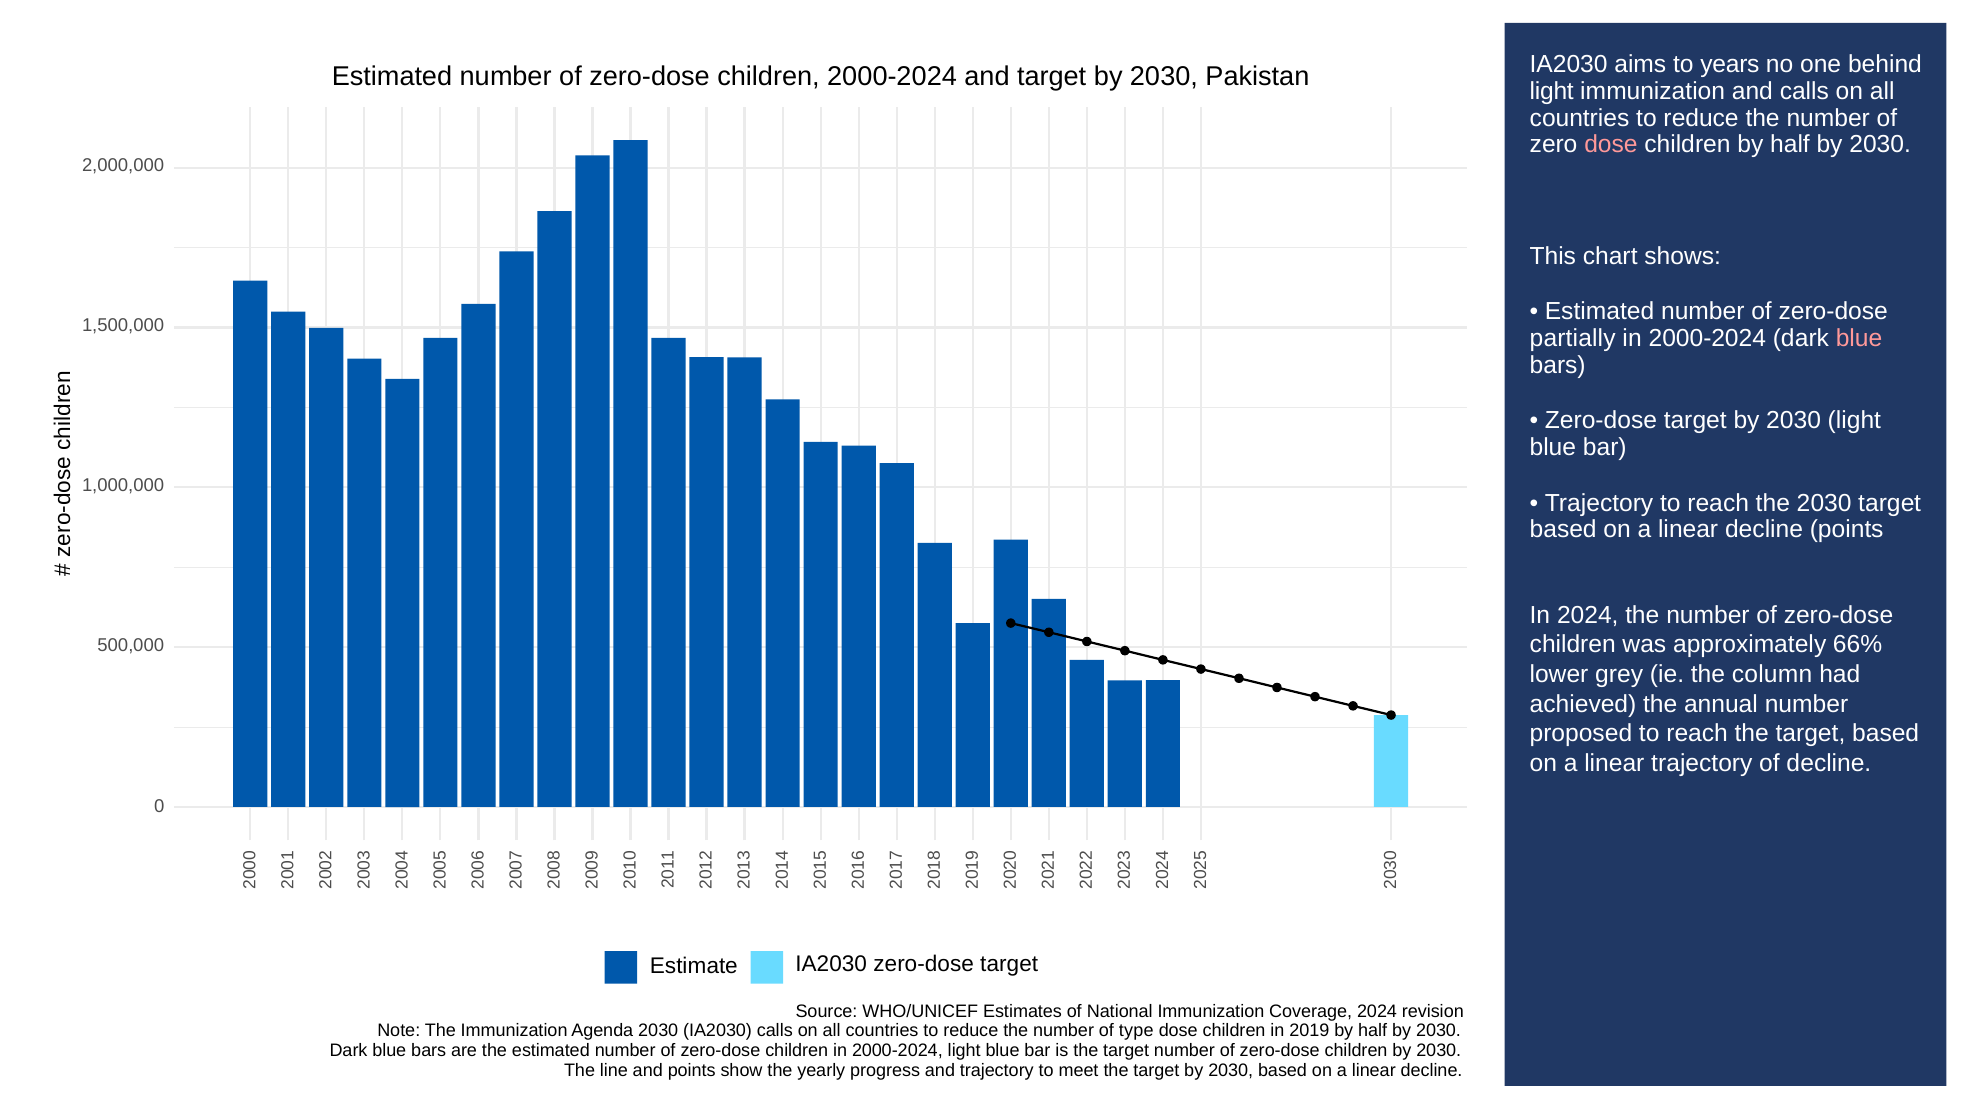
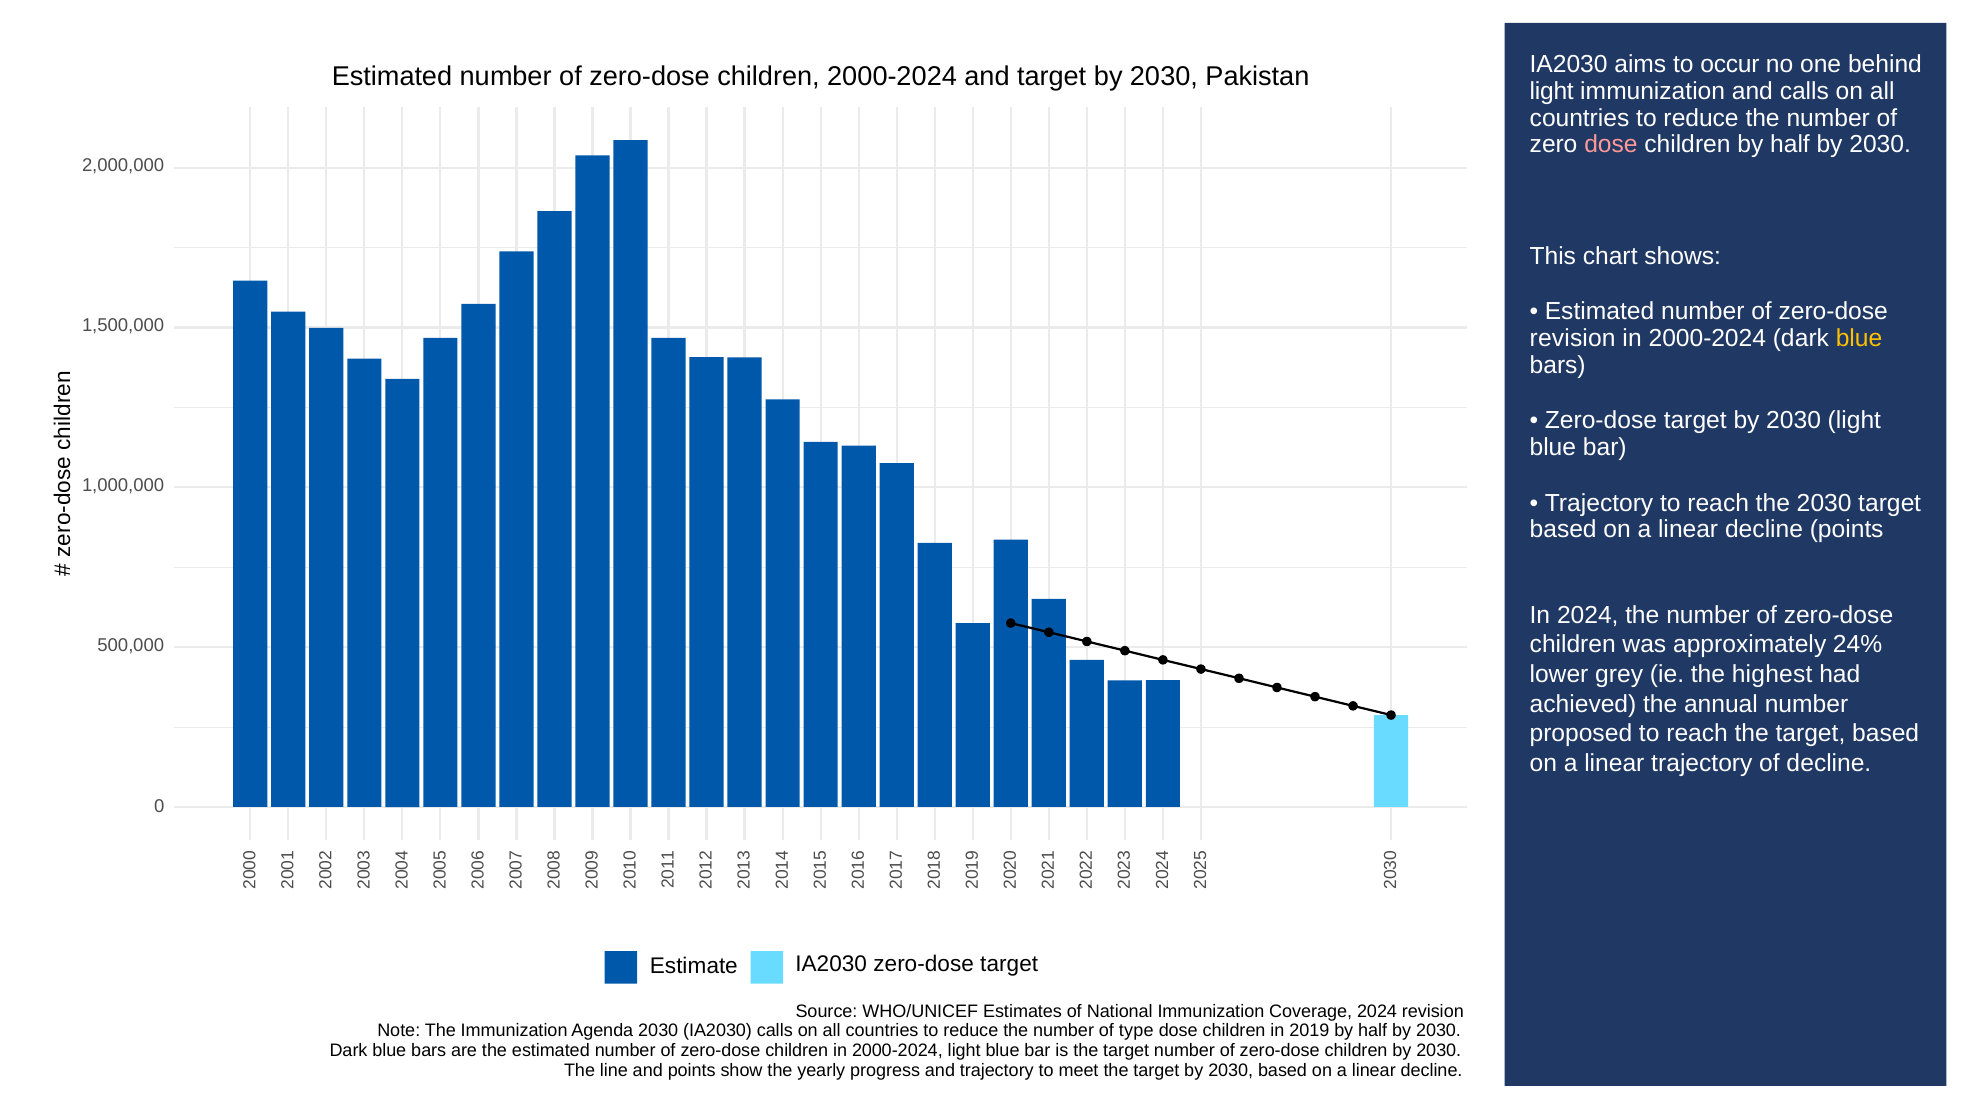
years: years -> occur (1730, 65)
partially: partially -> revision (1573, 338)
blue colour: pink -> yellow (1859, 338)
66%: 66% -> 24% (1858, 645)
column: column -> highest (1772, 674)
